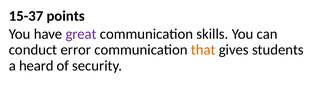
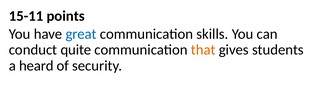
15-37: 15-37 -> 15-11 (26, 16)
great colour: purple -> blue (81, 34)
error: error -> quite (76, 50)
